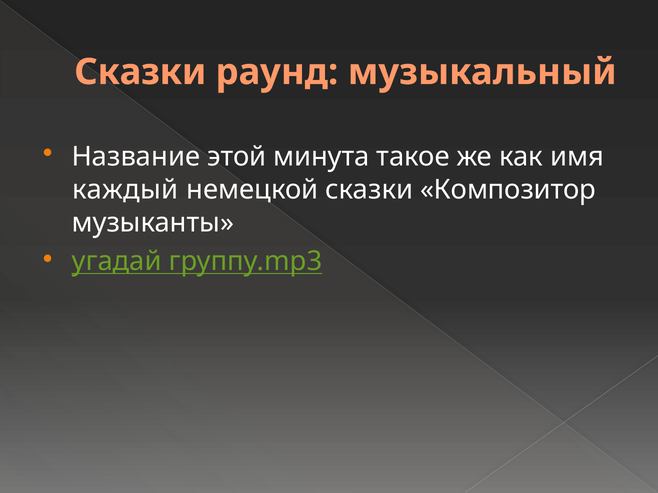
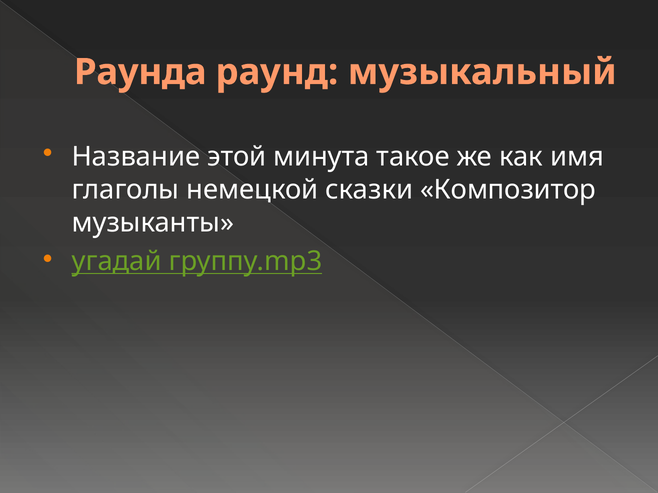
Сказки: Сказки -> Раунда (140, 72)
каждый: каждый -> глаголы (125, 190)
